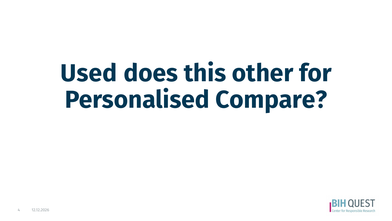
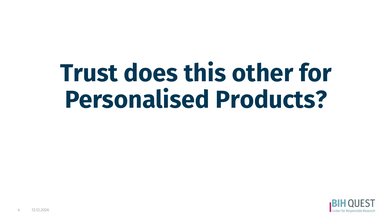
Used: Used -> Trust (89, 73)
Compare: Compare -> Products (271, 99)
